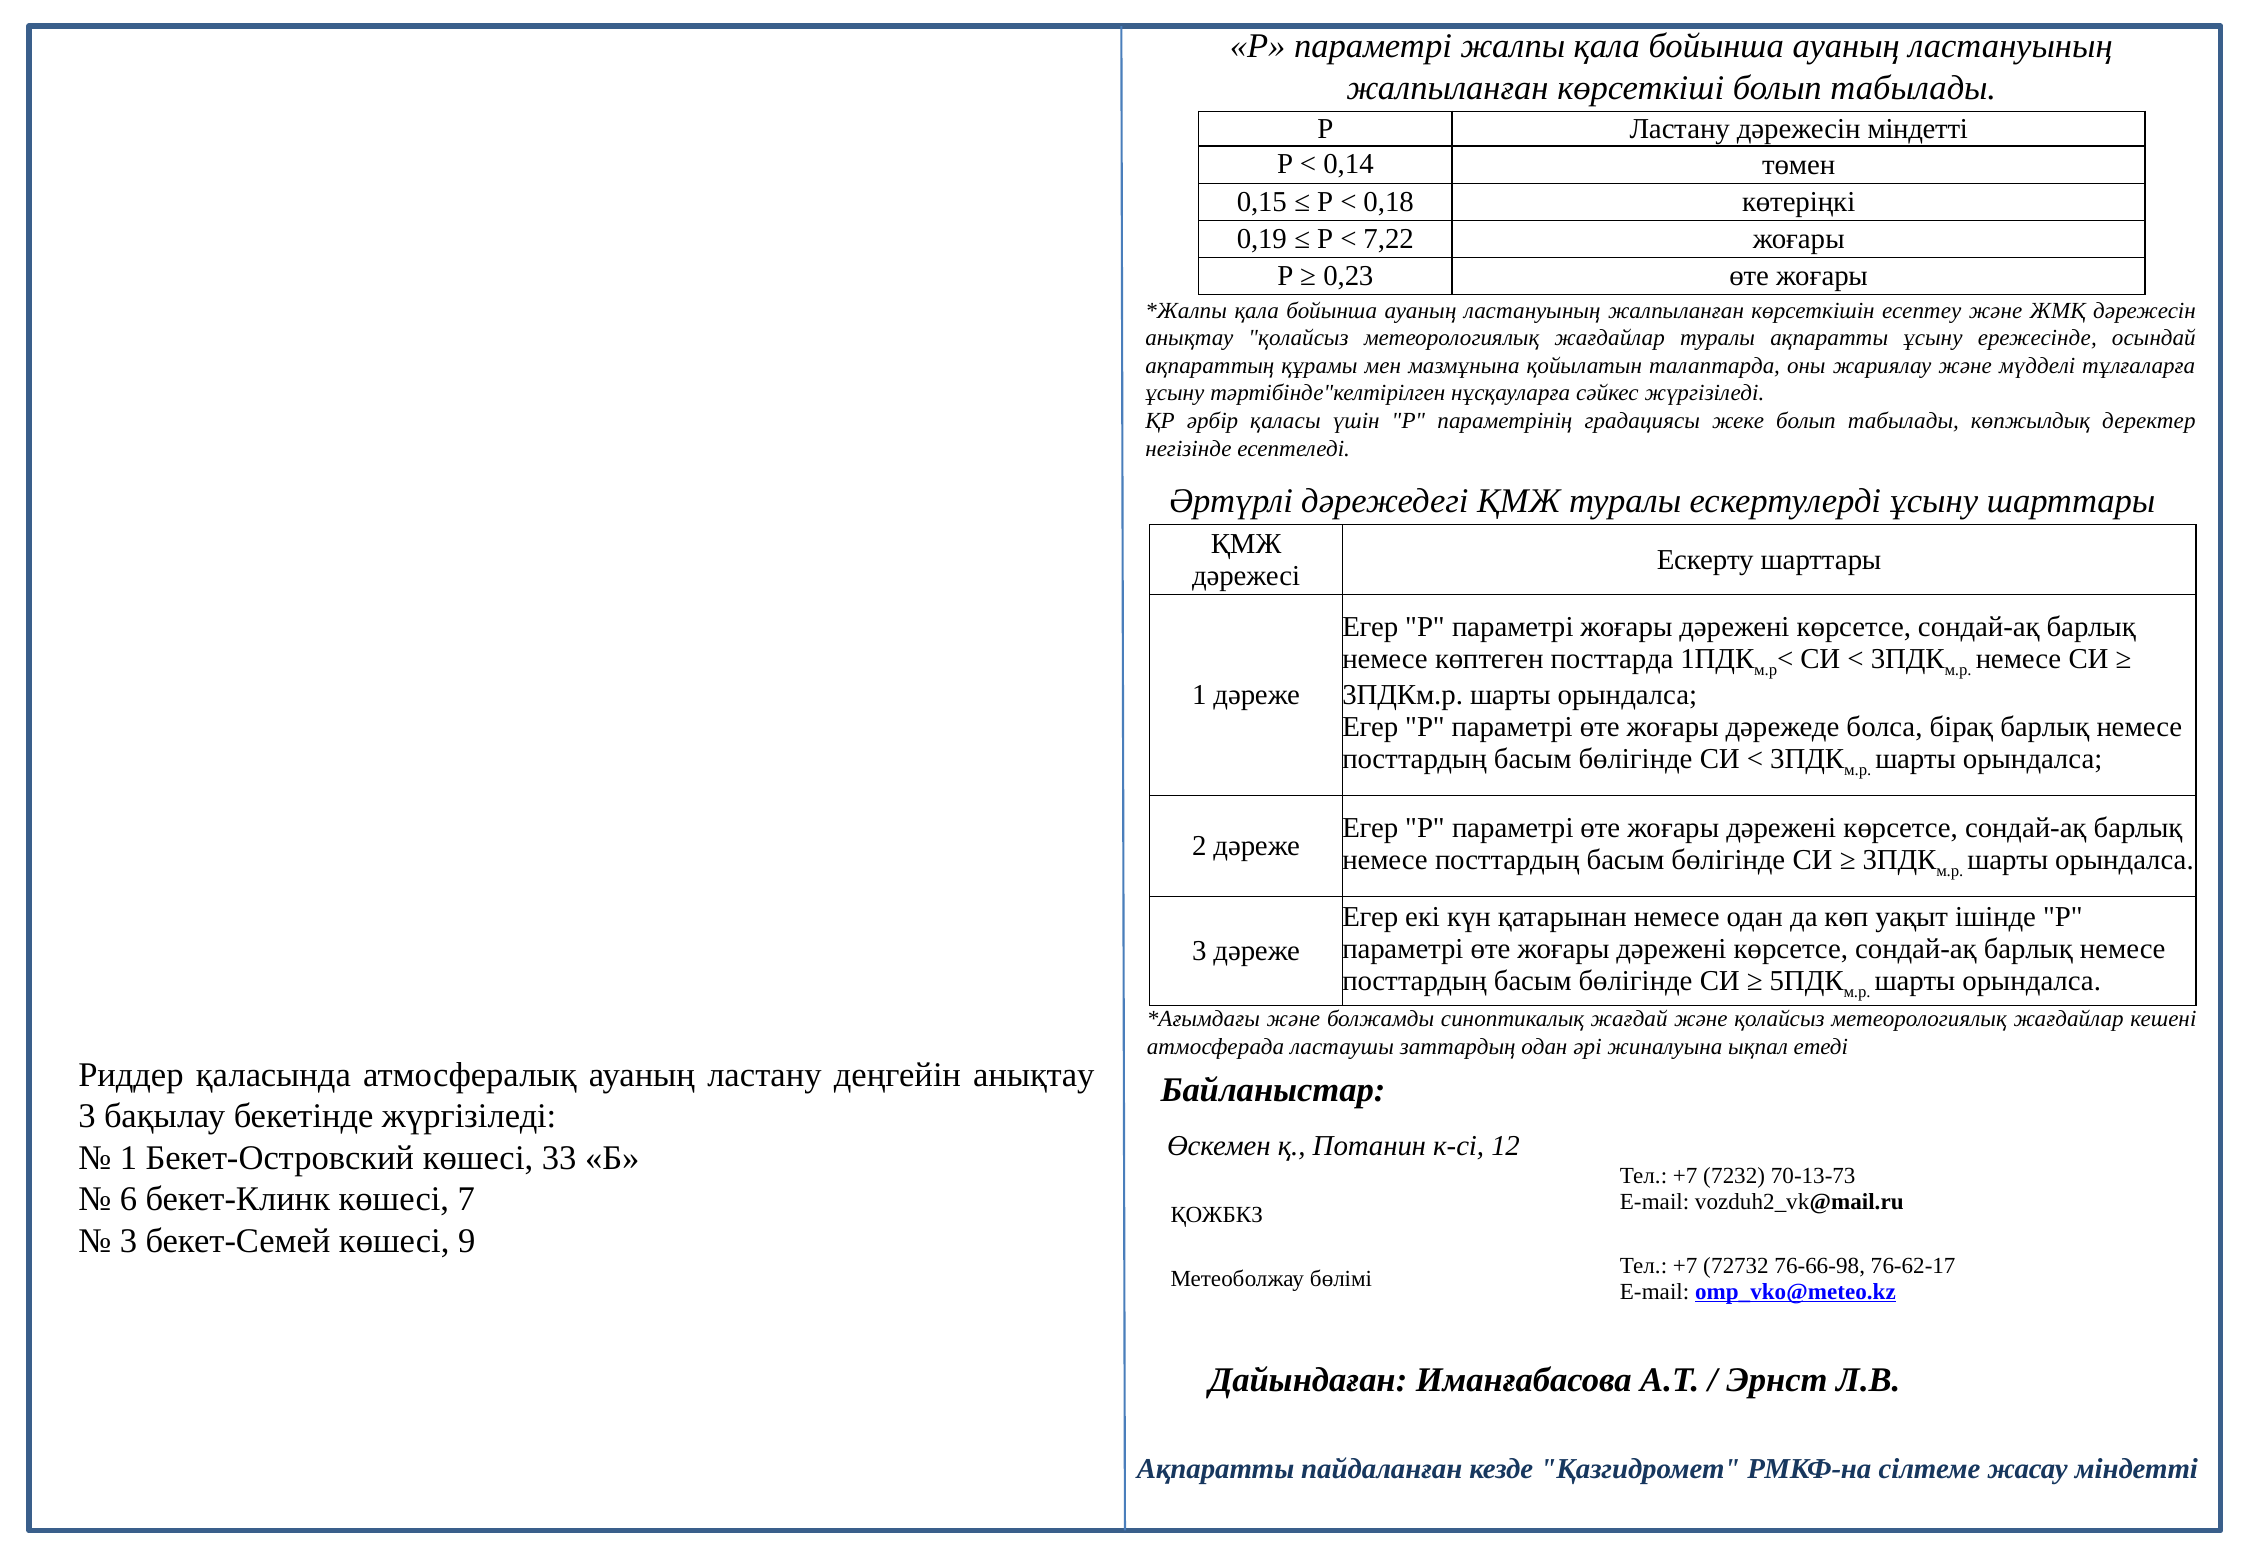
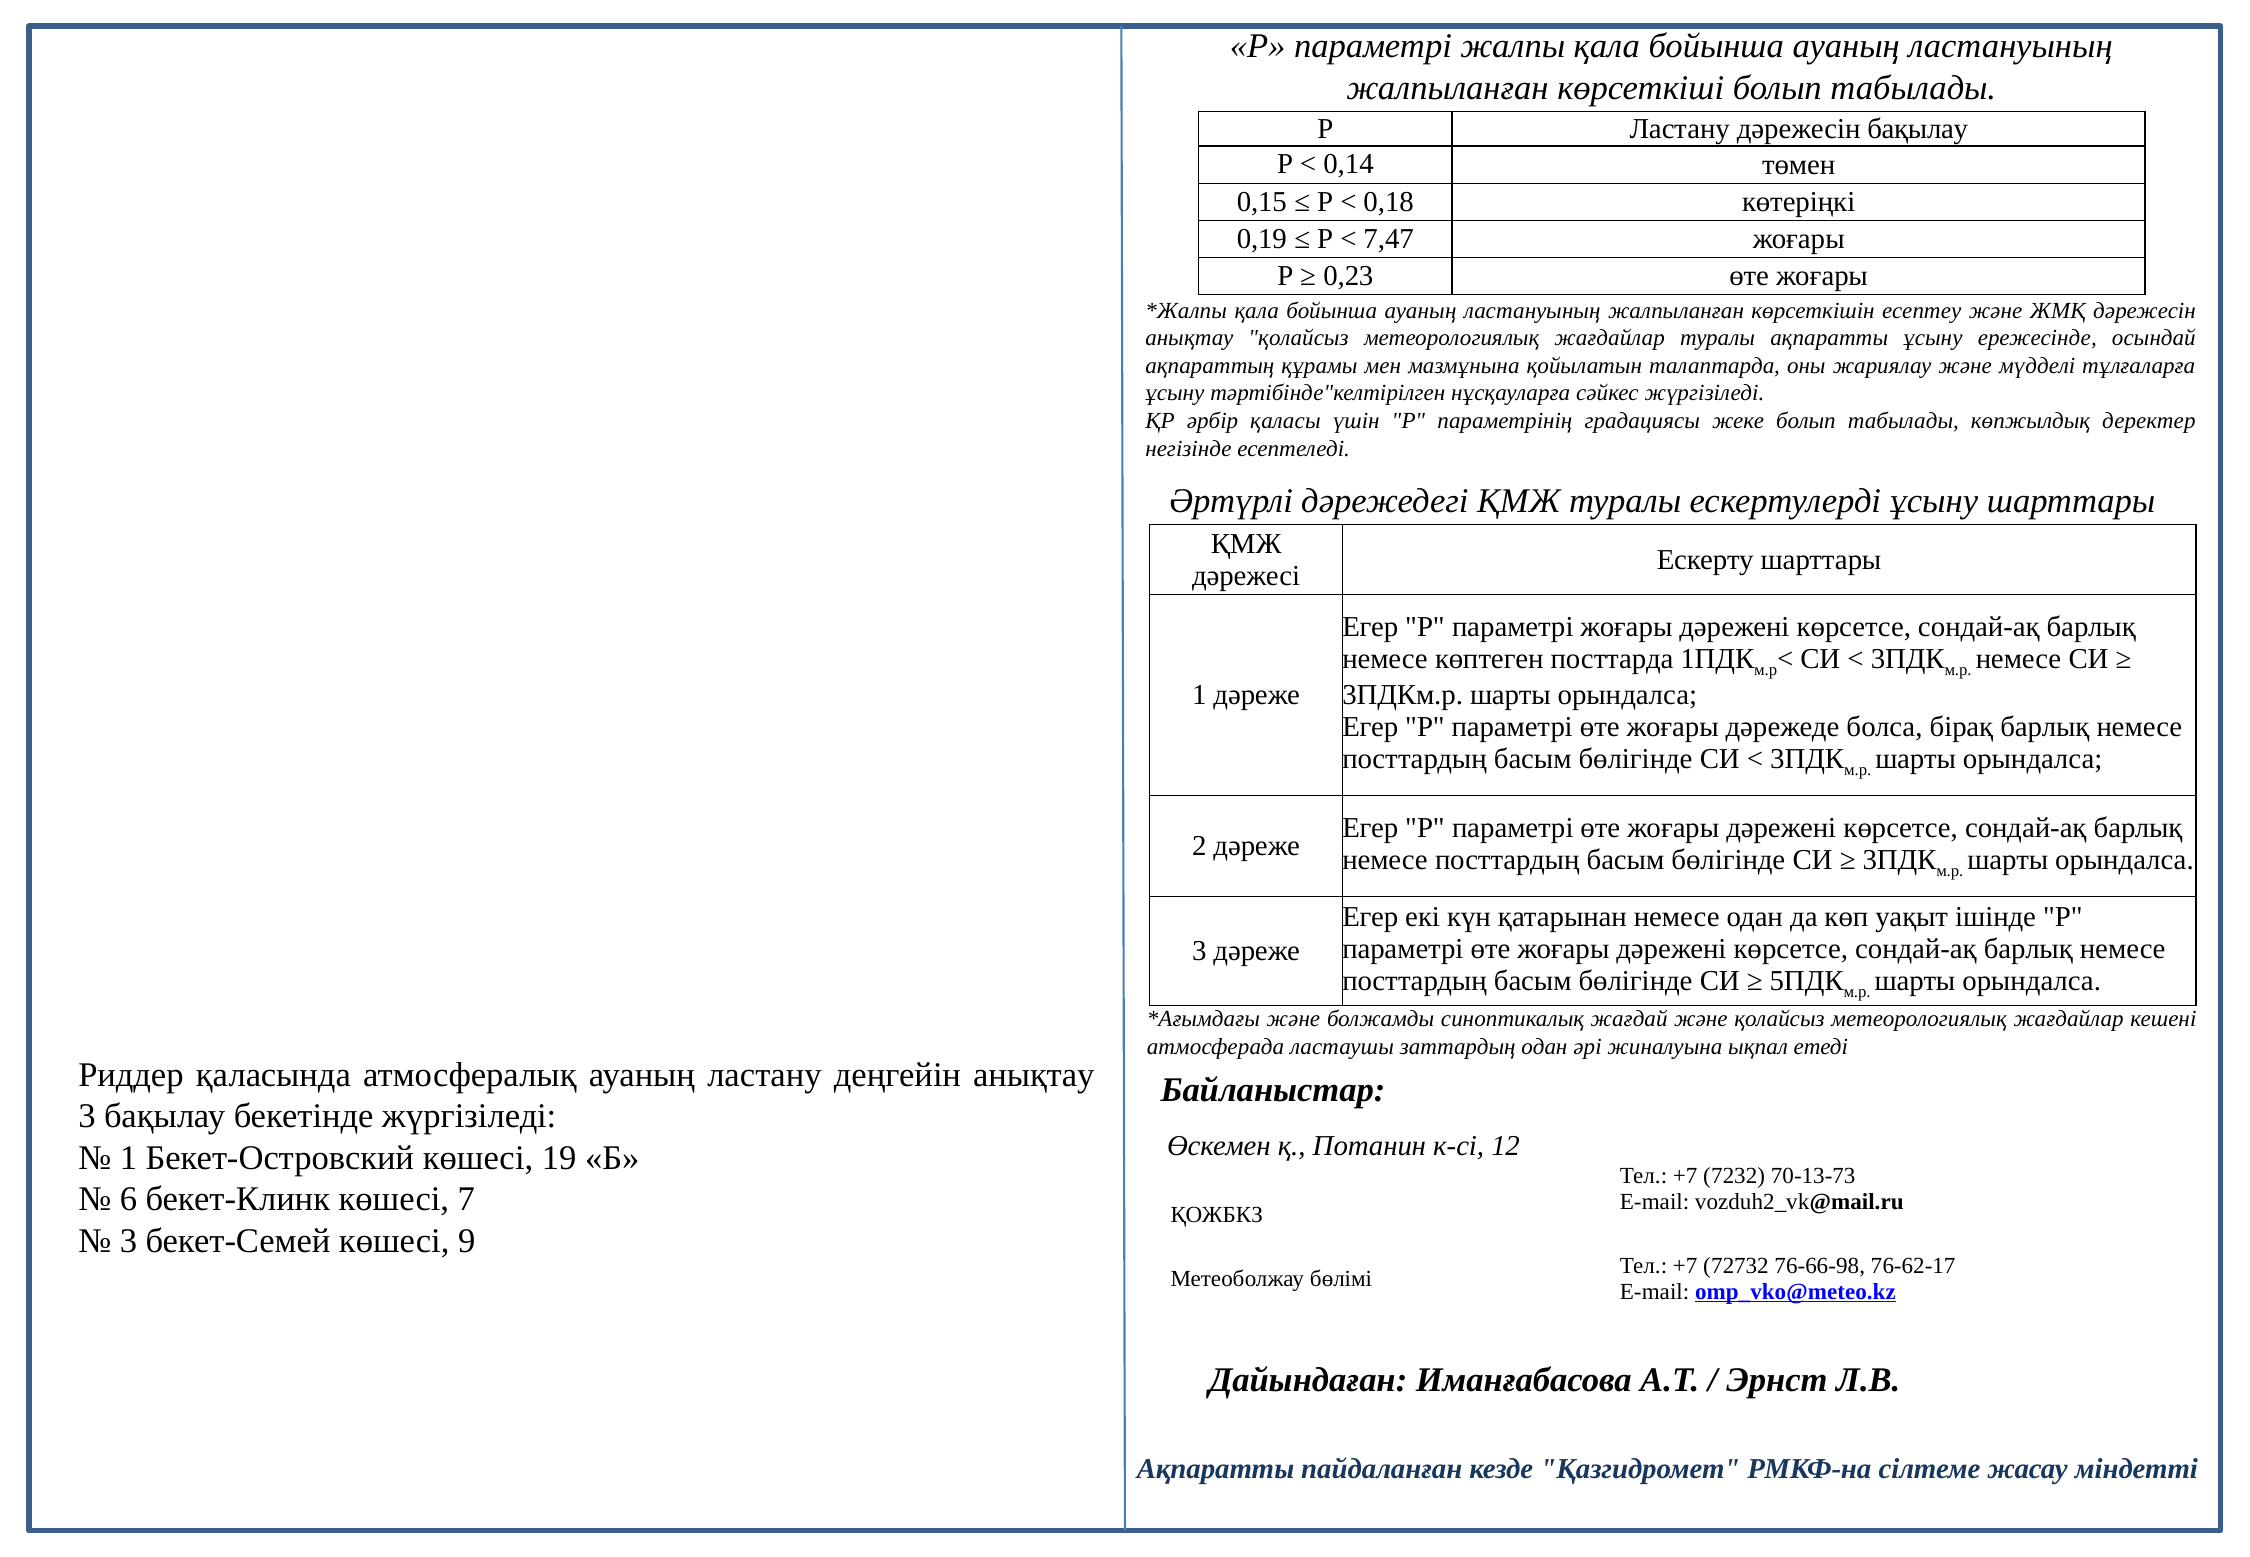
дәрежесін міндетті: міндетті -> бақылау (1918, 129)
7,22: 7,22 -> 7,47 (1389, 239)
33: 33 -> 19 (559, 1158)
